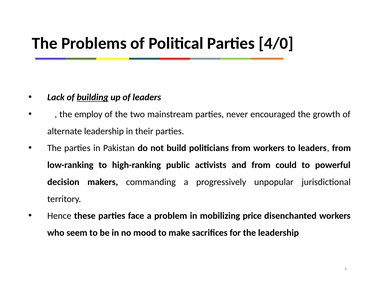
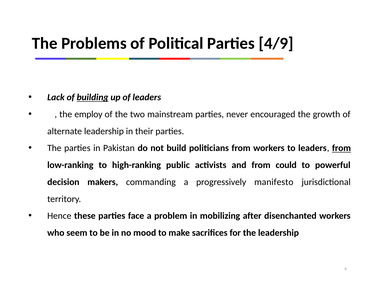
4/0: 4/0 -> 4/9 (276, 43)
from underline: none -> present (341, 148)
unpopular: unpopular -> manifesto (274, 182)
price: price -> after (252, 216)
